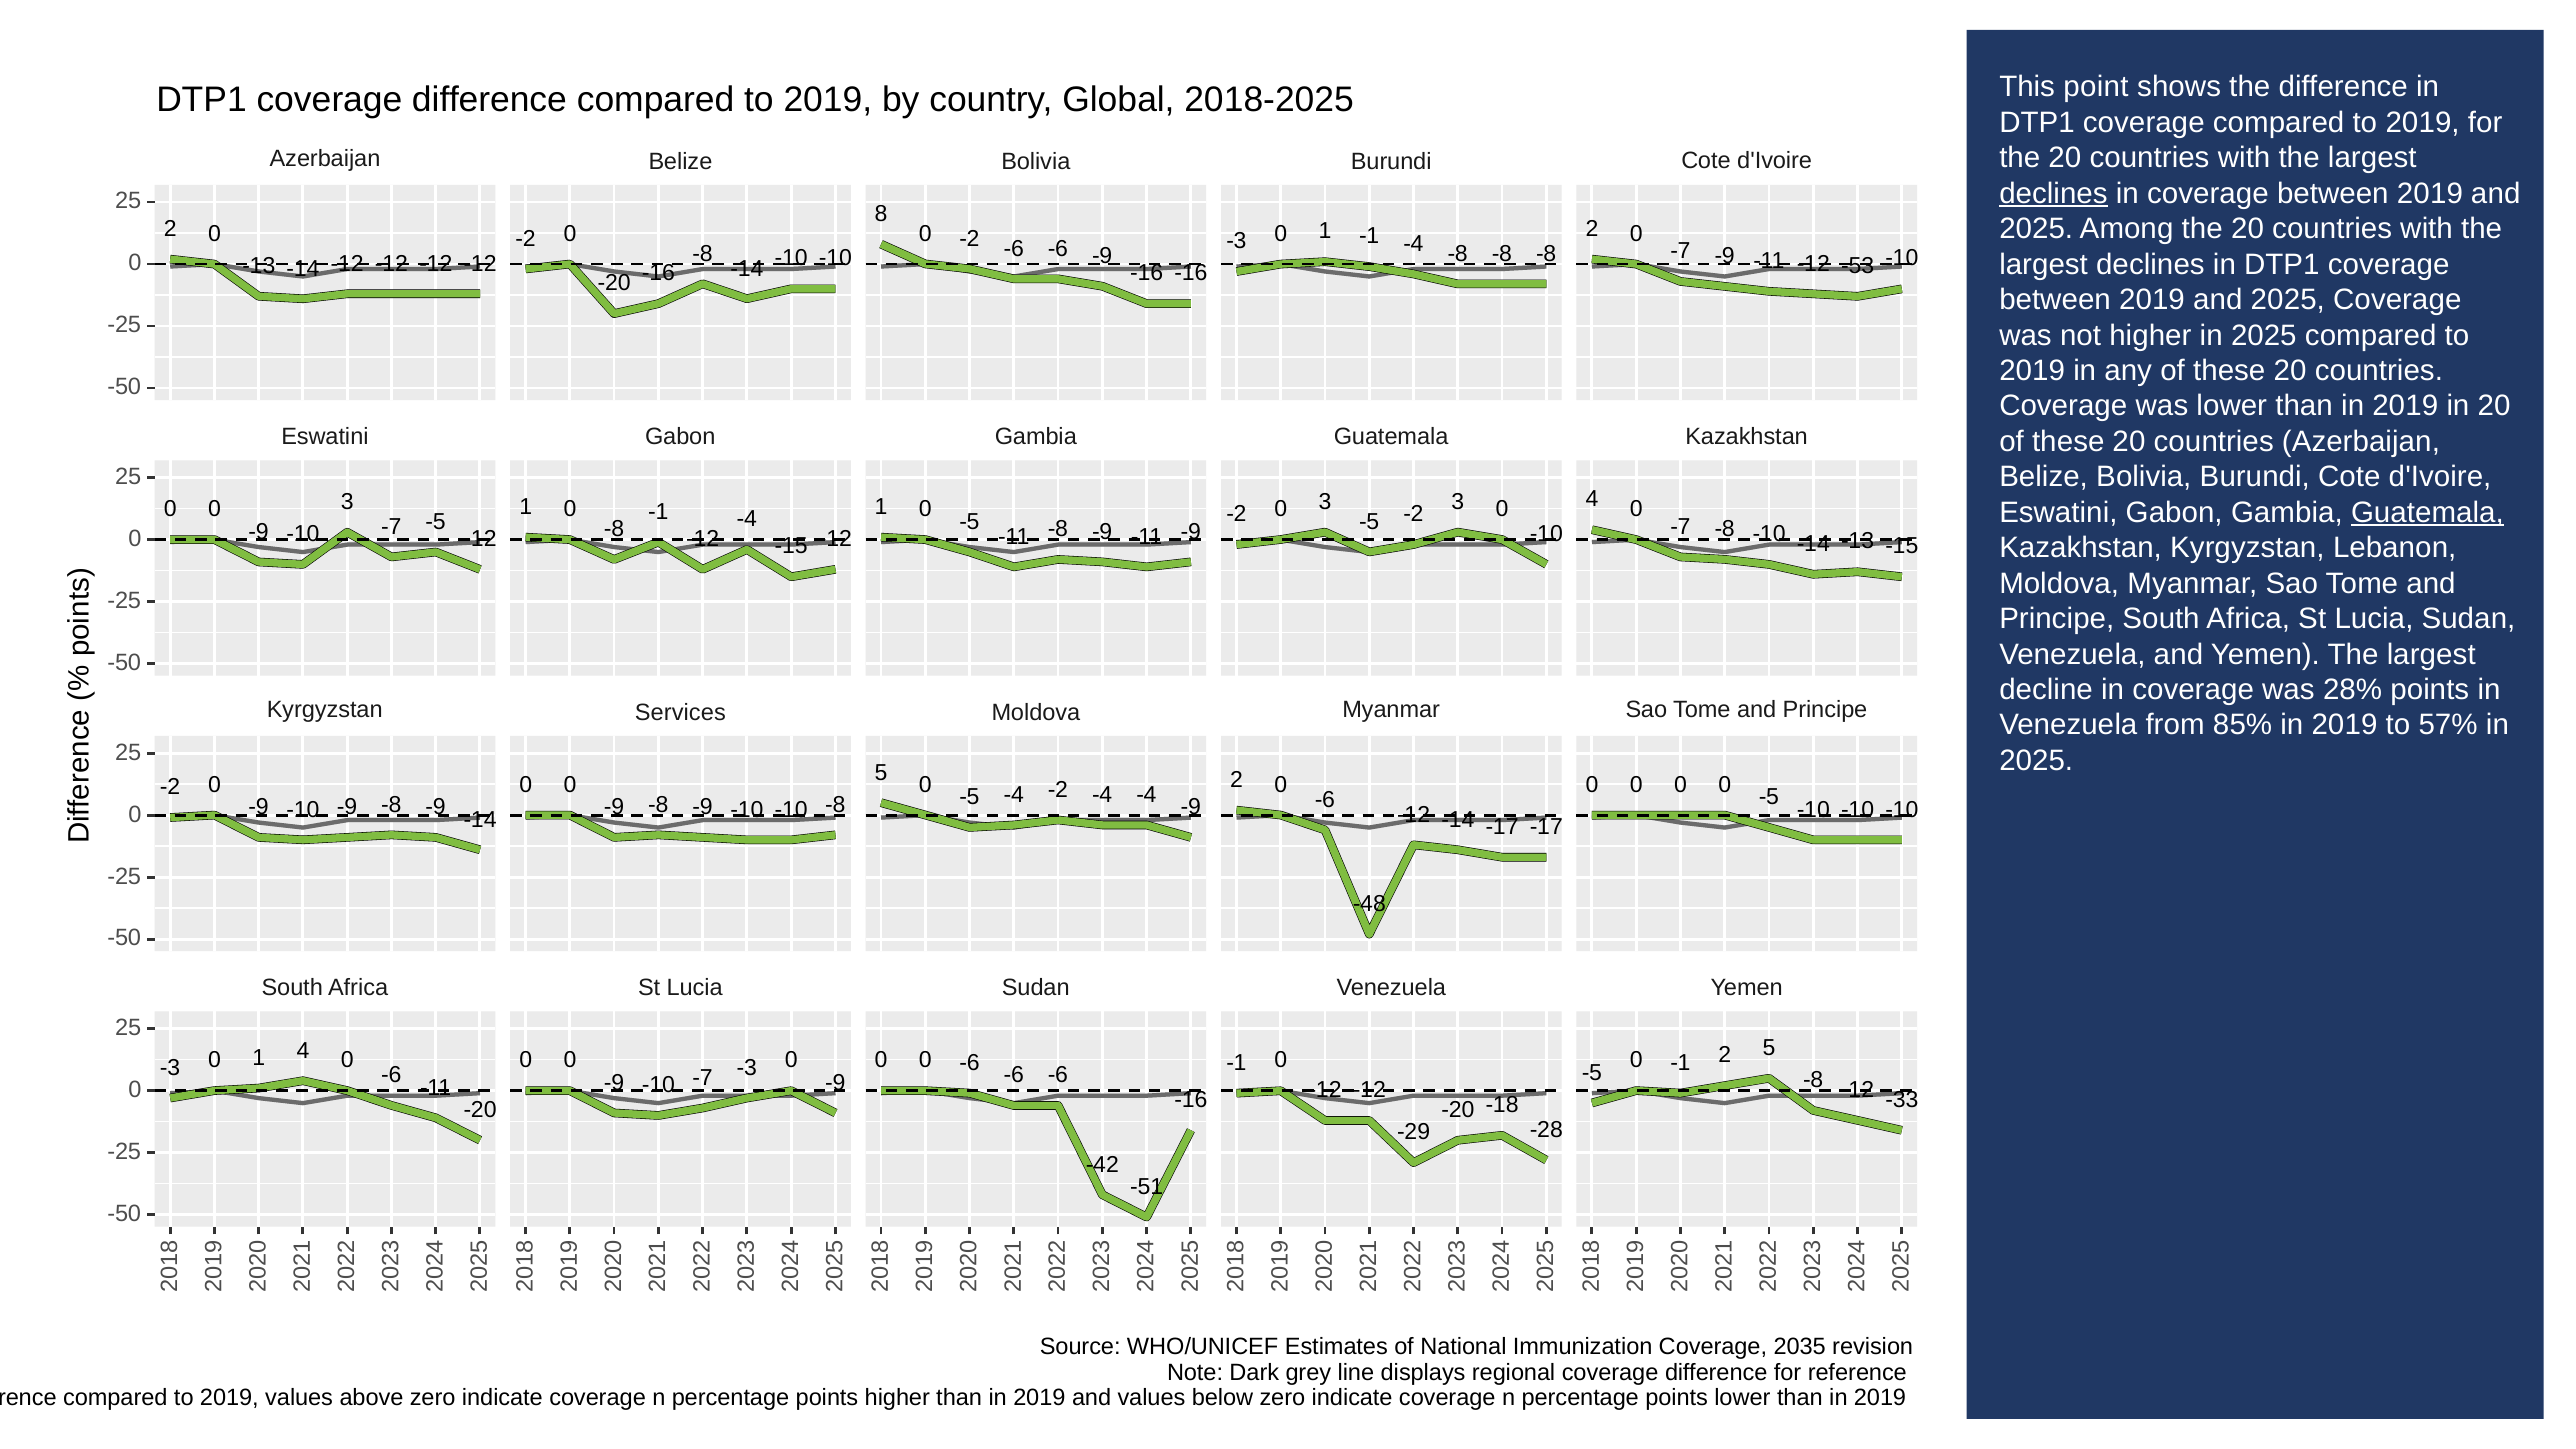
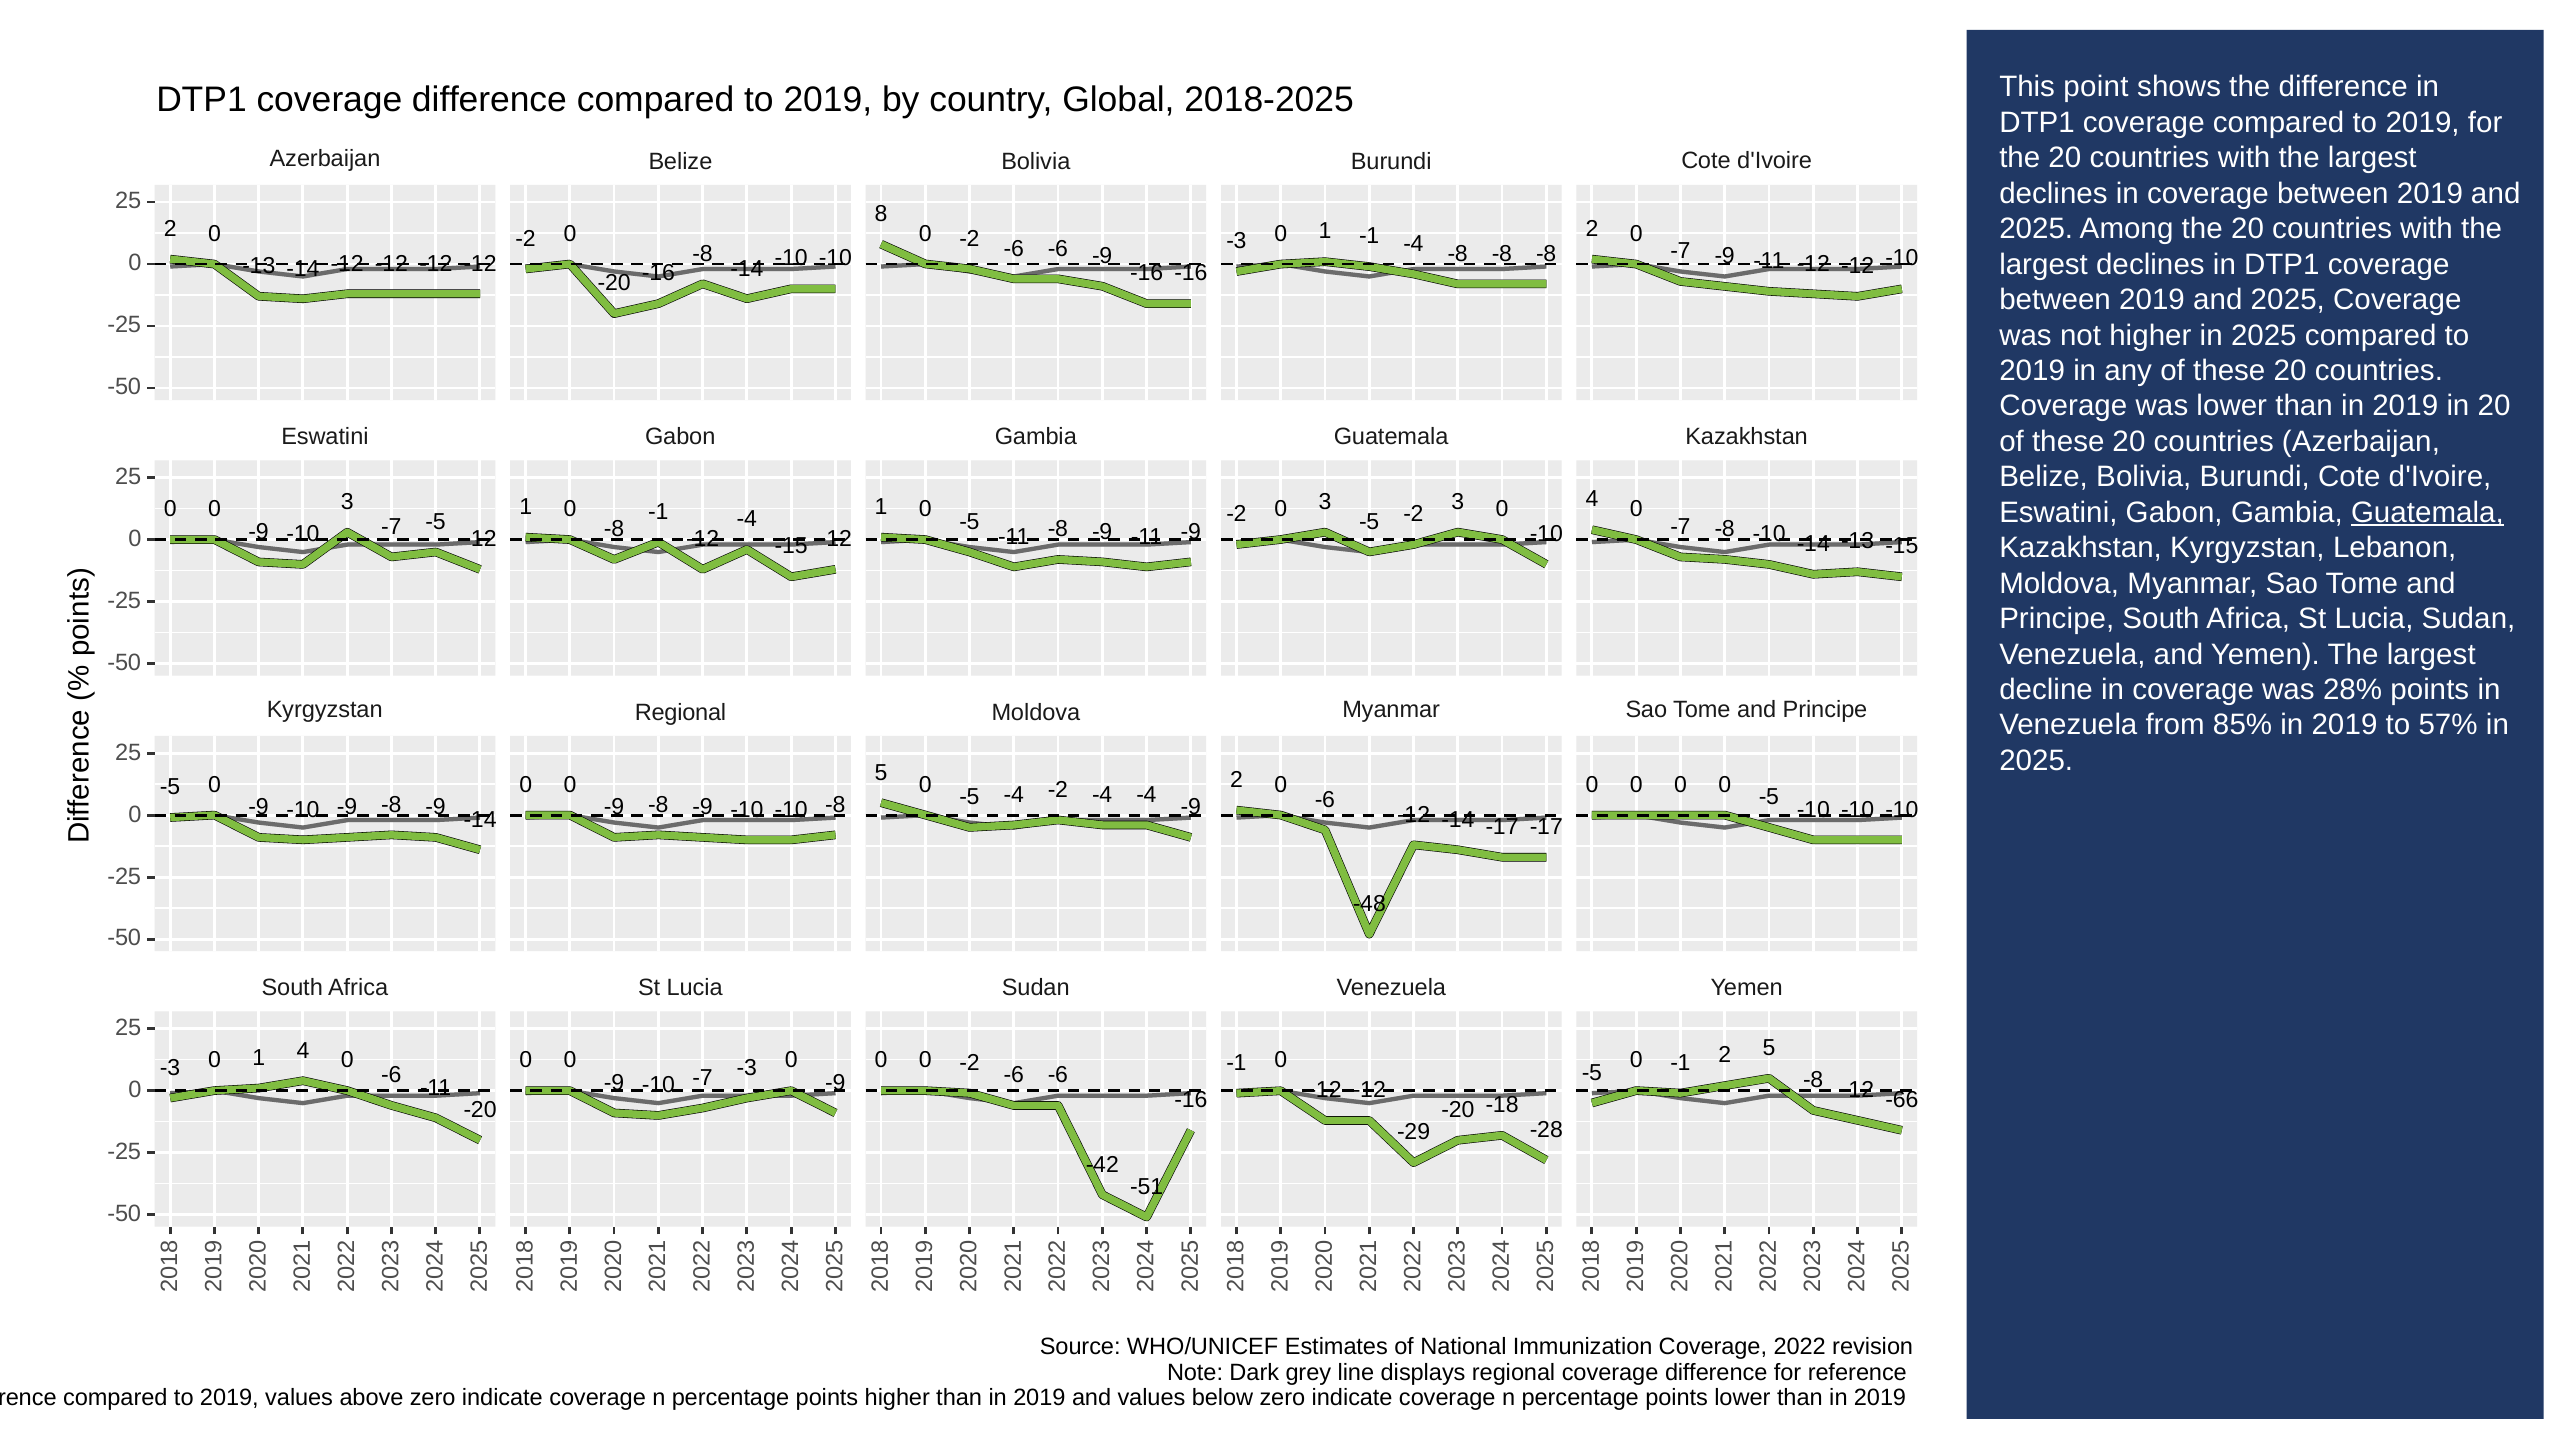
declines underline: present -> none (2053, 194)
-11 -12 -53: -53 -> -12 (1858, 266)
Kyrgyzstan Services: Services -> Regional (680, 712)
-2: -2 -> -5 (170, 787)
0 0 -6: -6 -> -2 (970, 1063)
-33: -33 -> -66 (1902, 1100)
2035: 2035 -> 2022 (1800, 1347)
